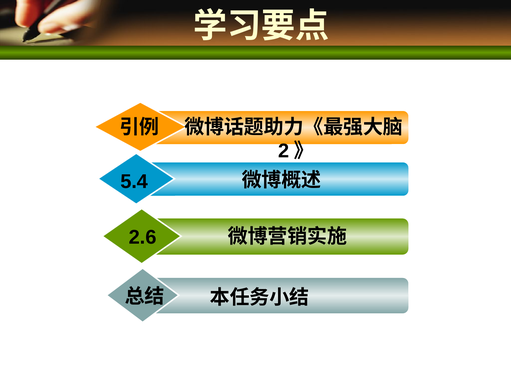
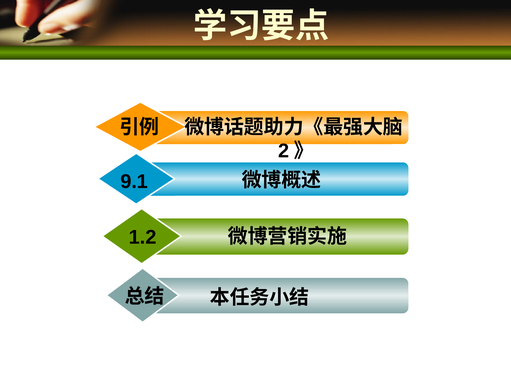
5.4: 5.4 -> 9.1 (134, 182)
2.6: 2.6 -> 1.2 (143, 237)
